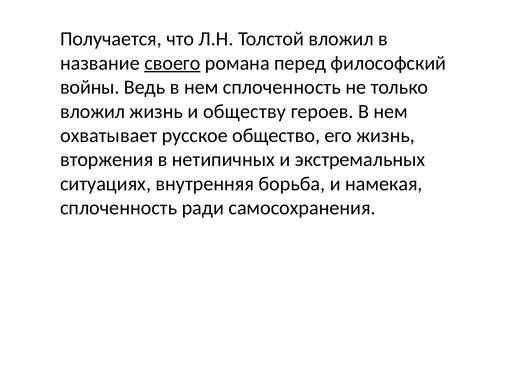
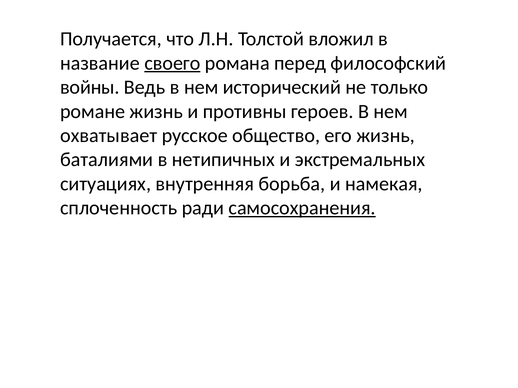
нем сплоченность: сплоченность -> исторический (282, 87)
вложил: вложил -> романе (93, 112)
обществу: обществу -> противны (245, 112)
вторжения: вторжения -> баталиями (107, 160)
самосохранения underline: none -> present (302, 208)
